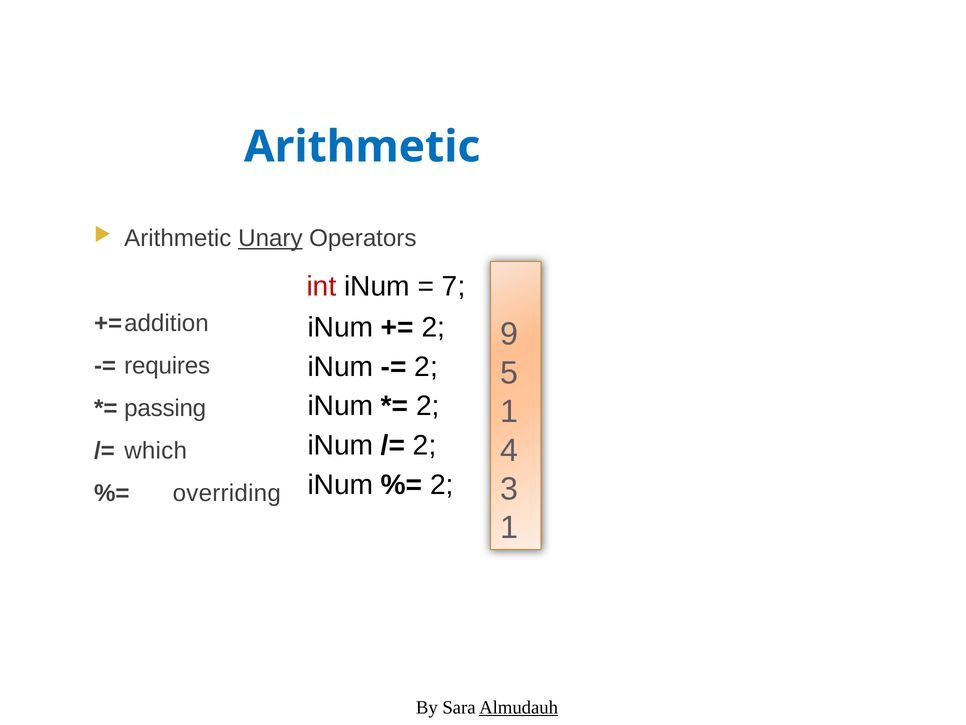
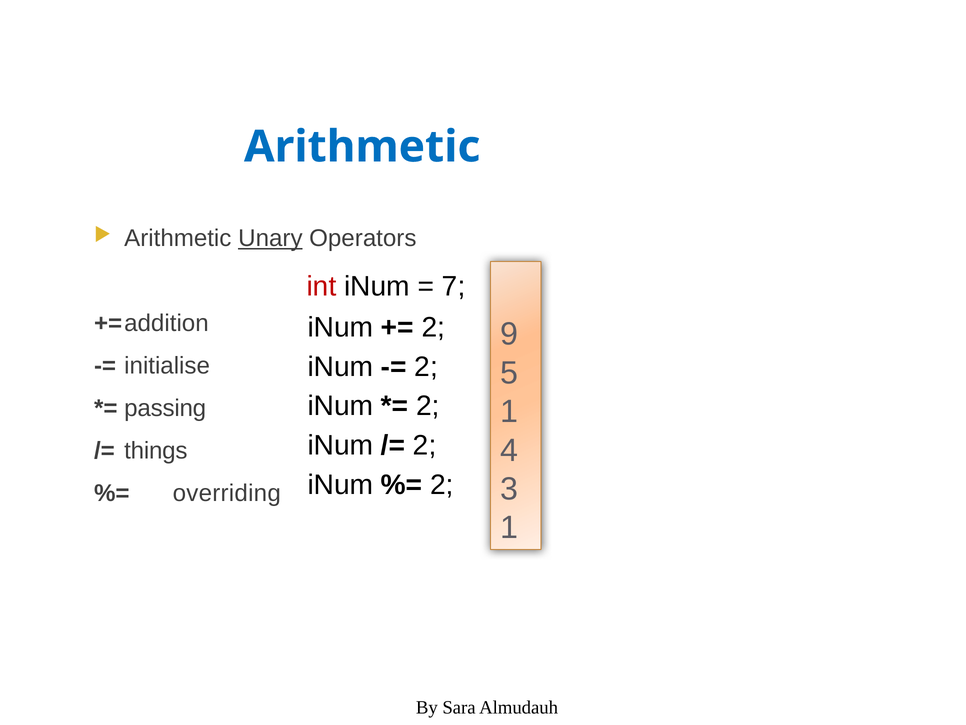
requires: requires -> initialise (167, 365)
which: which -> things (156, 450)
Almudauh underline: present -> none (519, 707)
